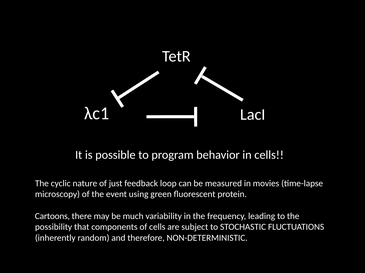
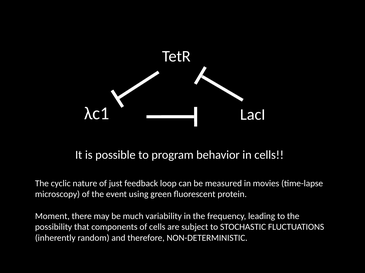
Cartoons: Cartoons -> Moment (52, 217)
